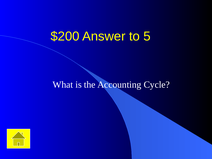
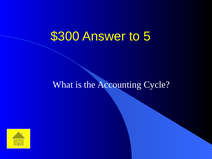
$200: $200 -> $300 (65, 36)
